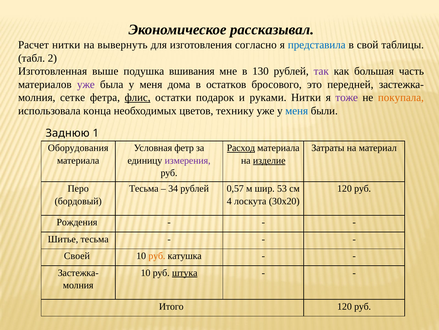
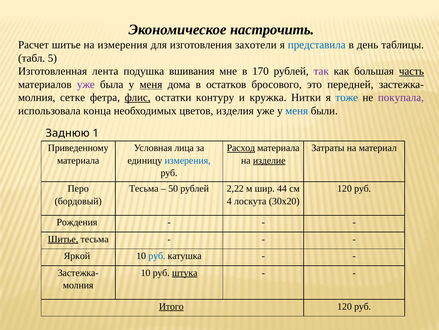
рассказывал: рассказывал -> настрочить (272, 30)
Расчет нитки: нитки -> шитье (66, 45)
на вывернуть: вывернуть -> измерения (123, 45)
согласно: согласно -> захотели (256, 45)
свой: свой -> день (368, 45)
2: 2 -> 5 (52, 58)
выше: выше -> лента (105, 71)
130: 130 -> 170 (260, 71)
часть underline: none -> present (411, 71)
меня underline: none -> present (151, 84)
подарок: подарок -> контуру (215, 97)
руками: руками -> кружка (268, 97)
тоже colour: purple -> blue (347, 97)
покупала colour: orange -> purple (401, 97)
технику: технику -> изделия (235, 111)
Оборудования: Оборудования -> Приведенному (78, 148)
фетр: фетр -> лица (184, 148)
измерения colour: purple -> blue (188, 160)
34: 34 -> 50 (173, 188)
0,57: 0,57 -> 2,22 (235, 188)
53: 53 -> 44 (282, 188)
Шитье underline: none -> present (63, 239)
Своей: Своей -> Яркой (77, 255)
руб colour: orange -> blue (157, 255)
Итого underline: none -> present (171, 306)
